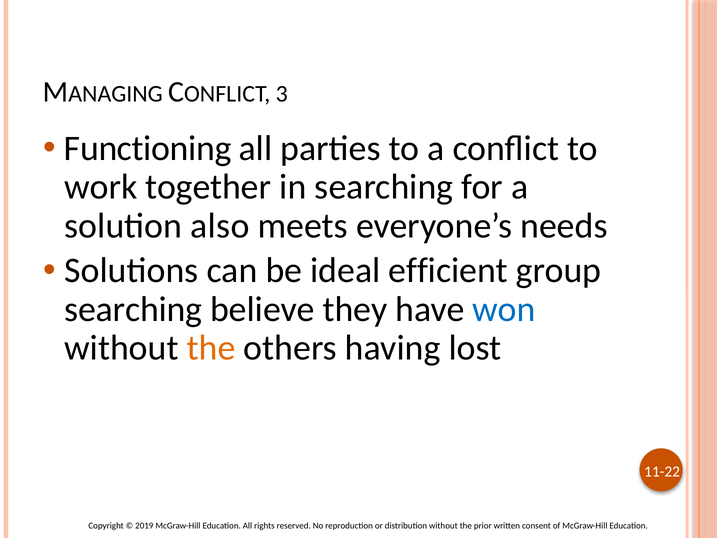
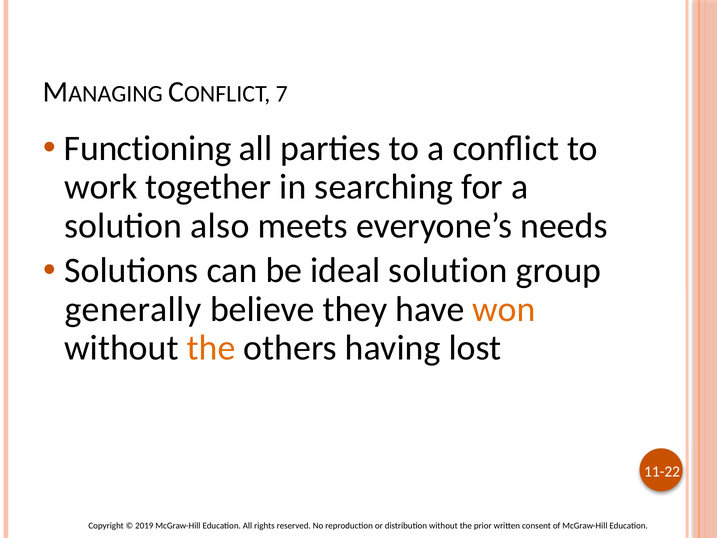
3: 3 -> 7 (282, 94)
ideal efficient: efficient -> solution (448, 270)
searching: searching -> generally (133, 309)
won colour: blue -> orange (504, 309)
